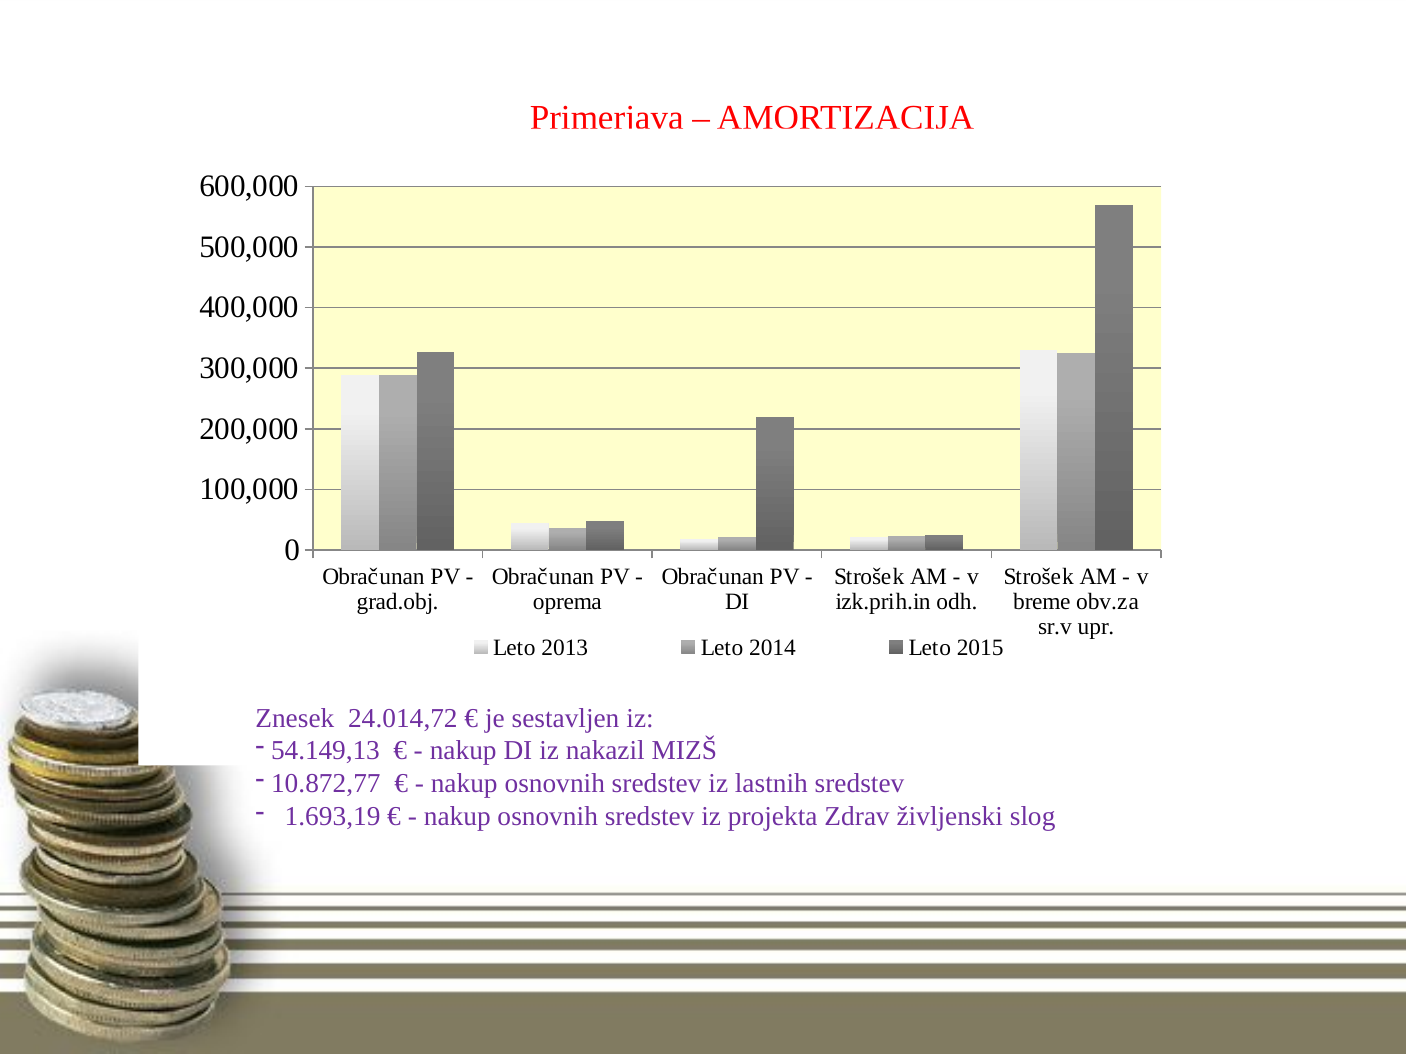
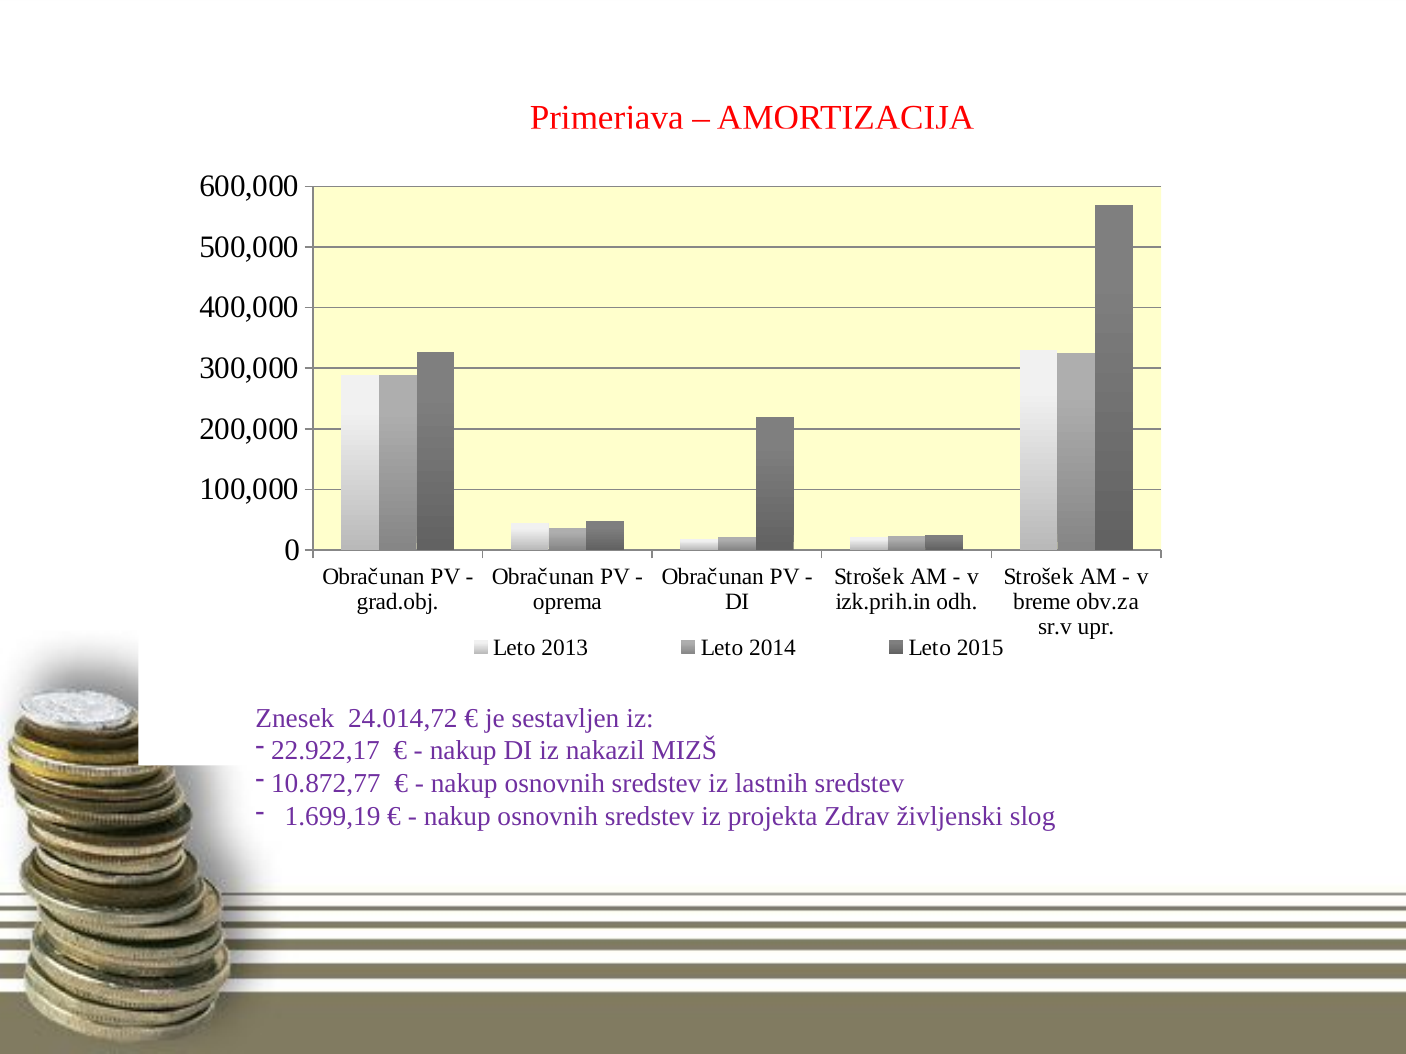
54.149,13: 54.149,13 -> 22.922,17 (325, 751)
1.693,19: 1.693,19 -> 1.699,19 (333, 817)
